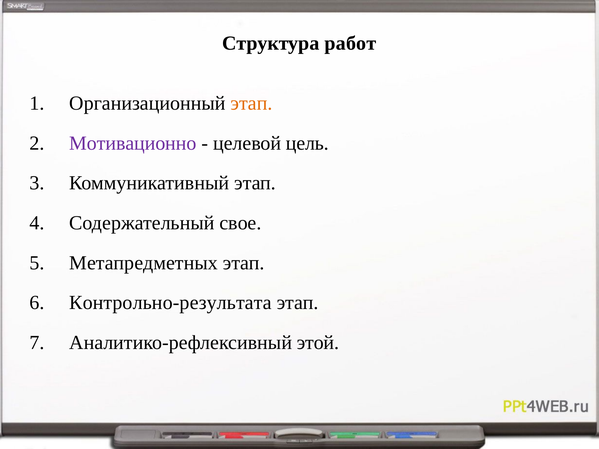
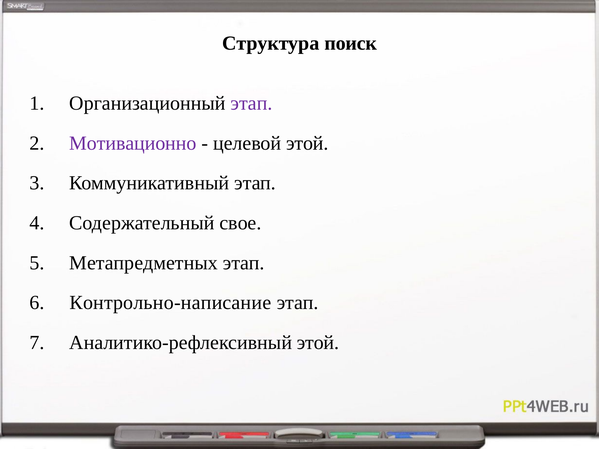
работ: работ -> поиск (351, 43)
этап colour: orange -> purple (252, 103)
целевой цель: цель -> этой (307, 143)
Контрольно-результата: Контрольно-результата -> Контрольно-написание (170, 303)
